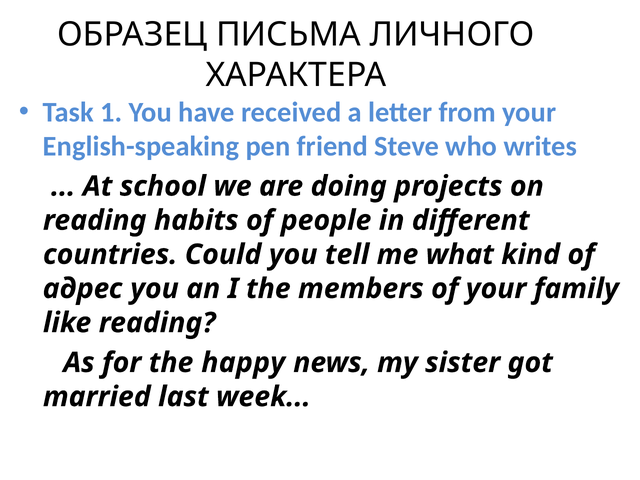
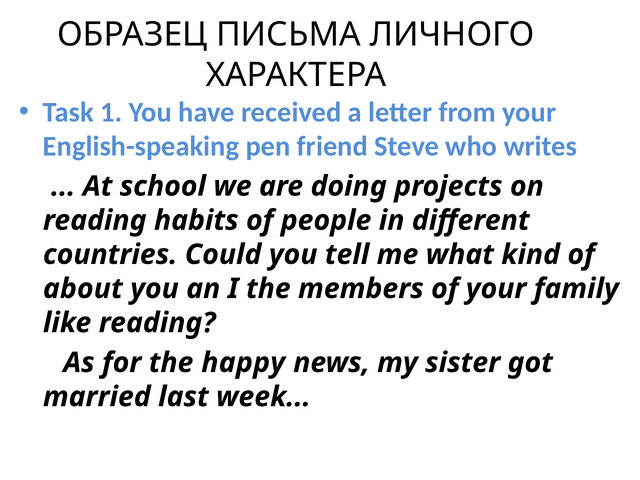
адрес: адрес -> about (83, 289)
